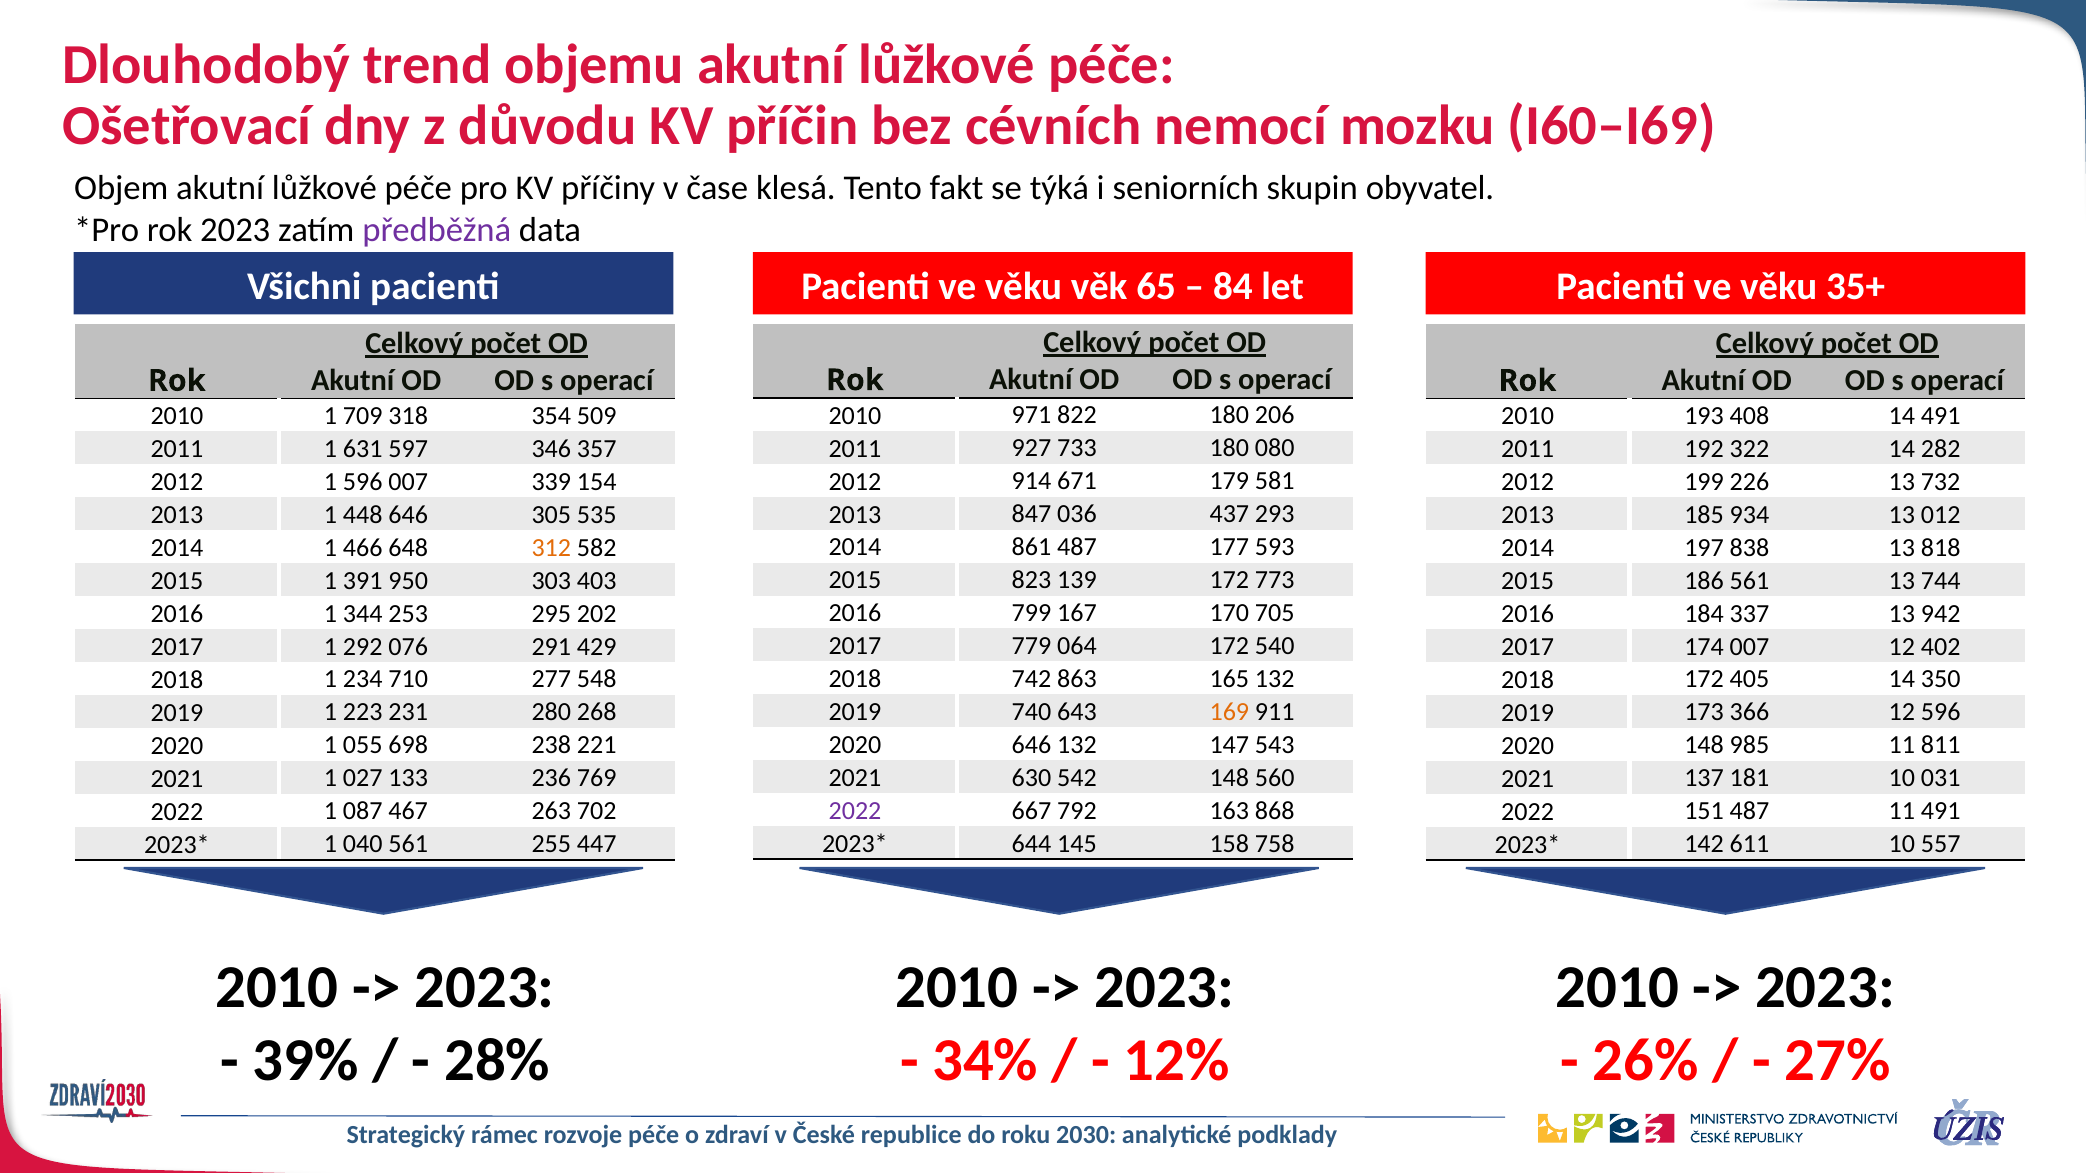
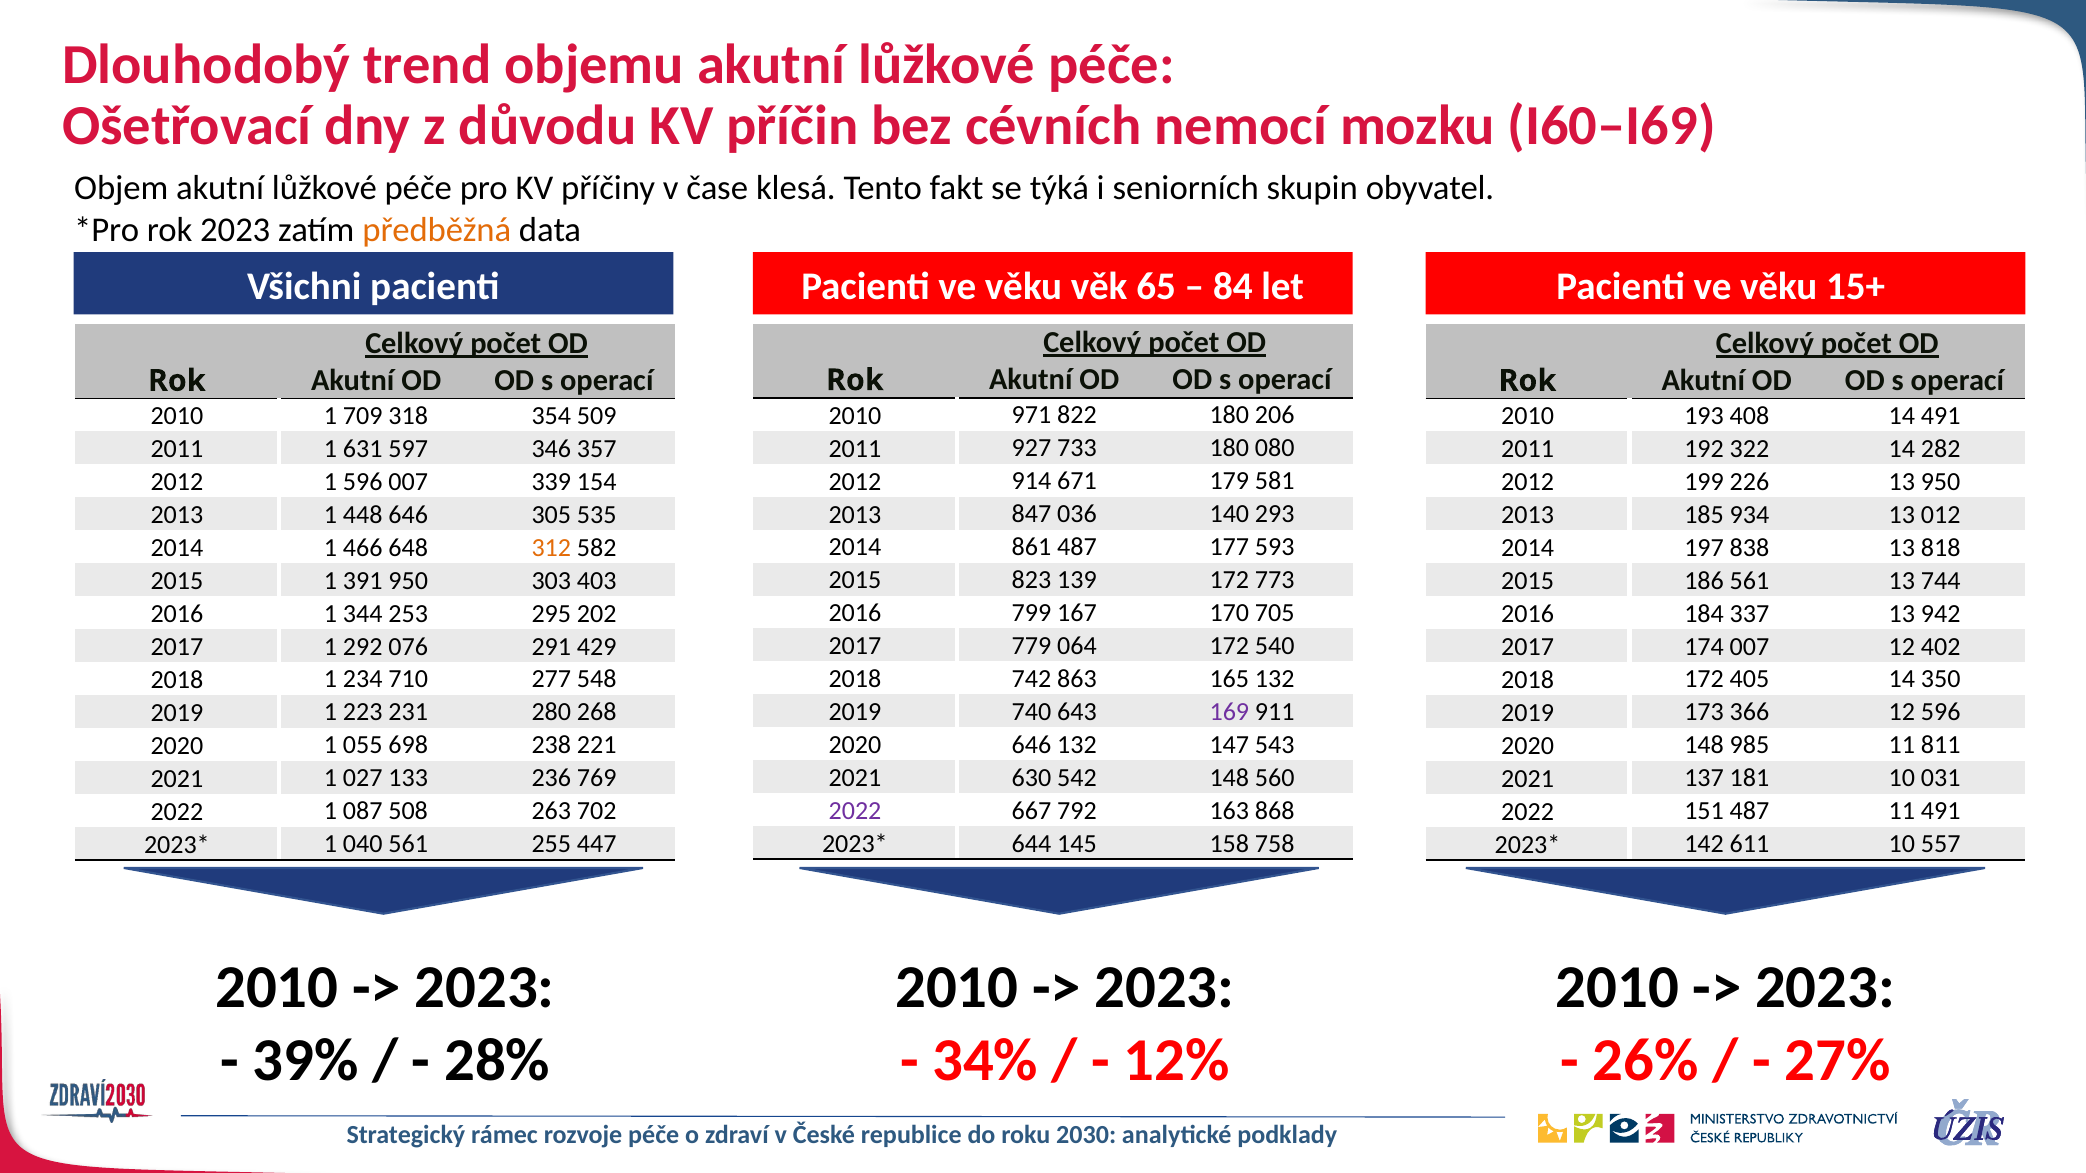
předběžná colour: purple -> orange (437, 230)
35+: 35+ -> 15+ (1856, 286)
13 732: 732 -> 950 (1941, 482)
437: 437 -> 140 (1229, 514)
169 colour: orange -> purple (1229, 712)
467: 467 -> 508 (408, 811)
